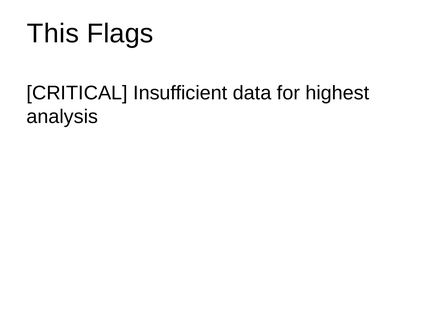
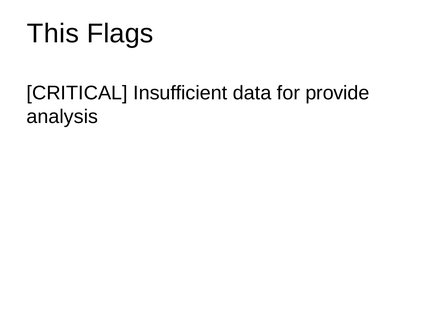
highest: highest -> provide (337, 93)
